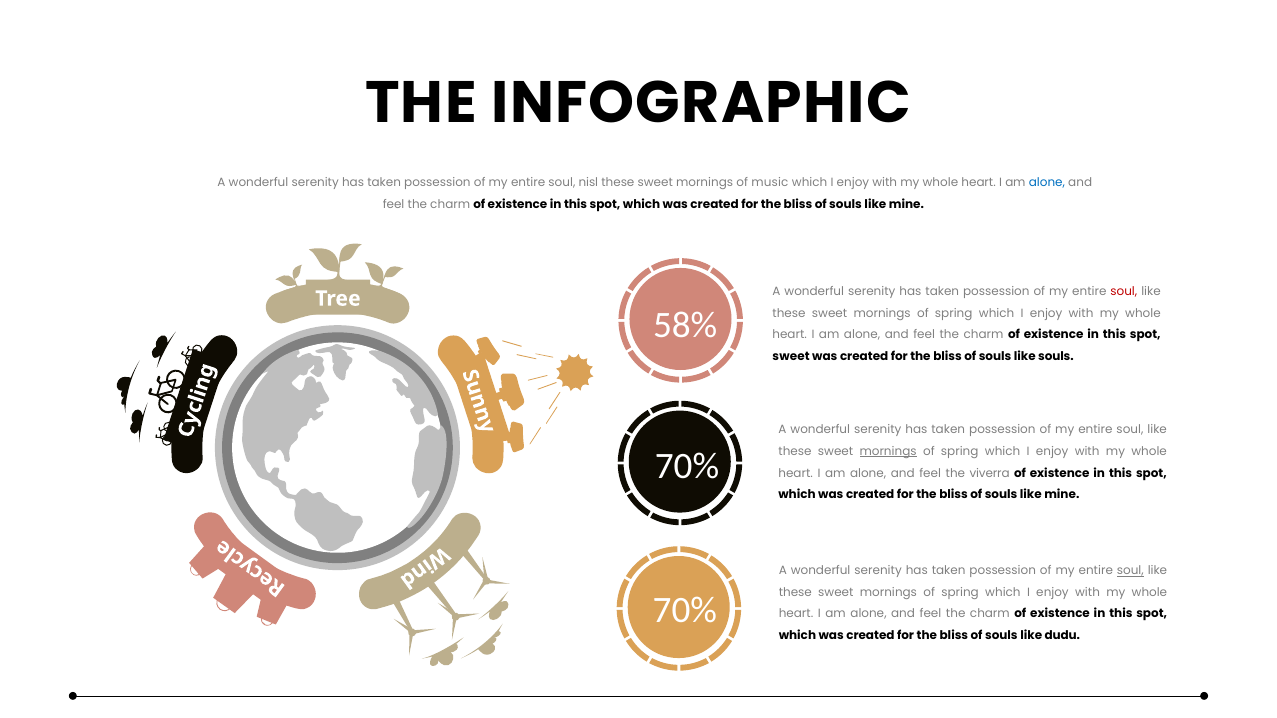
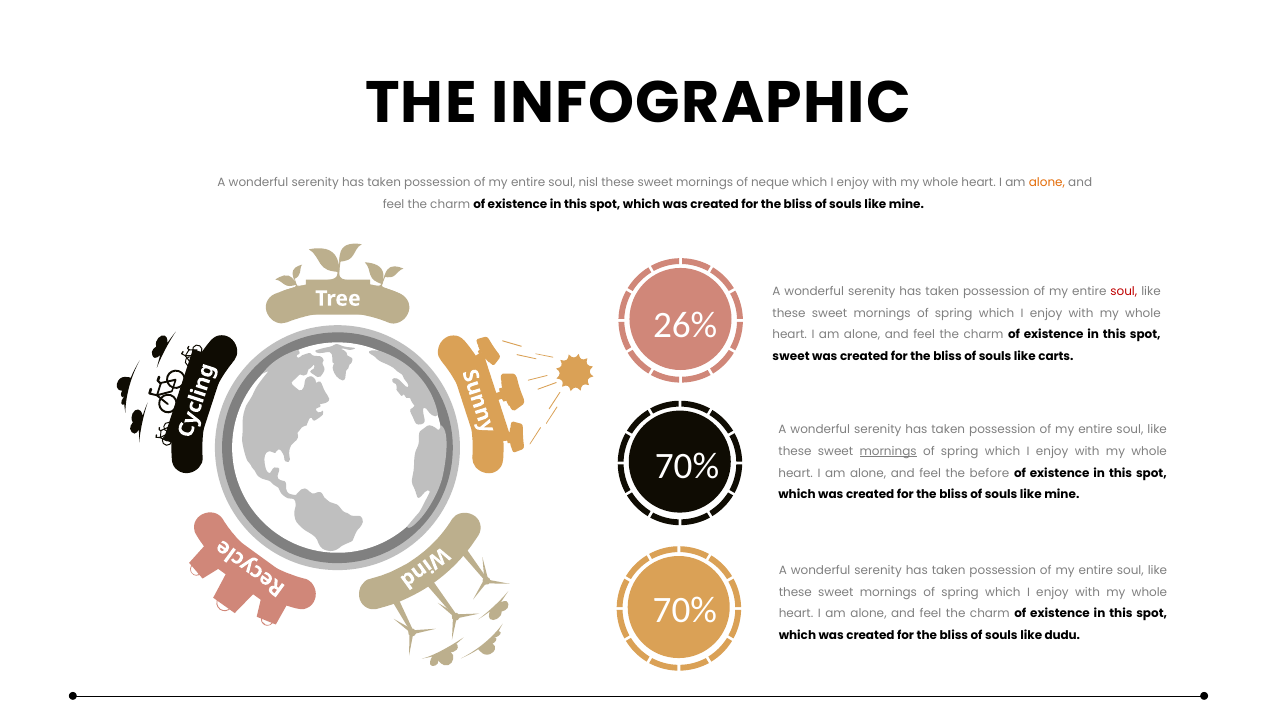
music: music -> neque (770, 183)
alone colour: blue -> orange (1047, 183)
58%: 58% -> 26% (685, 325)
like souls: souls -> carts (1056, 357)
viverra: viverra -> before (989, 473)
soul underline: present -> none (1130, 571)
